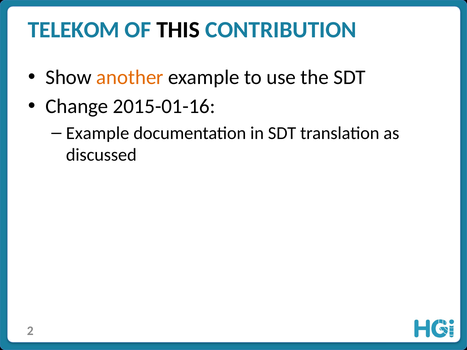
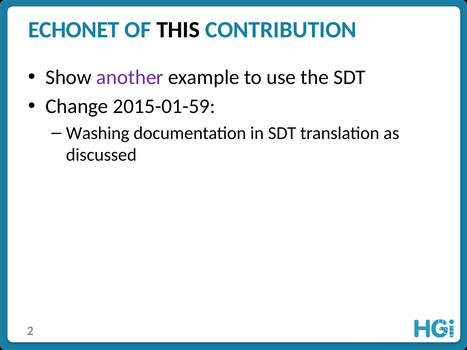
TELEKOM: TELEKOM -> ECHONET (74, 30)
another colour: orange -> purple (130, 77)
2015-01-16: 2015-01-16 -> 2015-01-59 (164, 106)
Example: Example -> Washing (98, 133)
